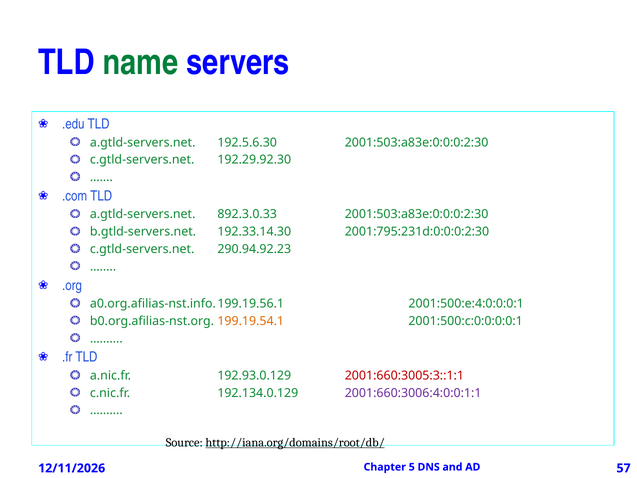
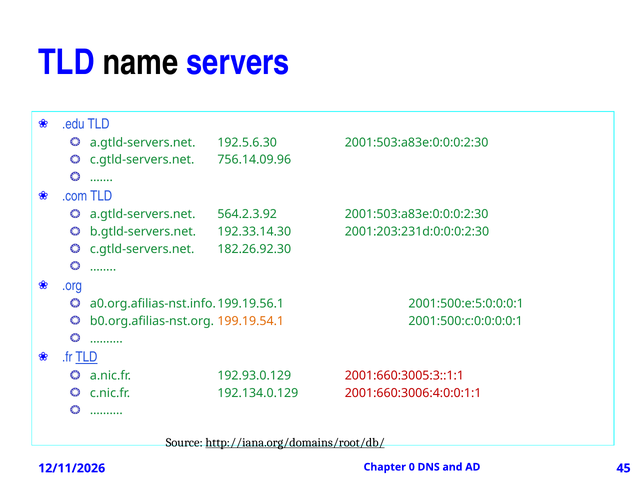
name colour: green -> black (140, 63)
192.29.92.30: 192.29.92.30 -> 756.14.09.96 (254, 160)
892.3.0.33: 892.3.0.33 -> 564.2.3.92 (247, 214)
2001:795:231d:0:0:0:2:30: 2001:795:231d:0:0:0:2:30 -> 2001:203:231d:0:0:0:2:30 (417, 232)
290.94.92.23: 290.94.92.23 -> 182.26.92.30 (254, 249)
2001:500:e:4:0:0:0:1: 2001:500:e:4:0:0:0:1 -> 2001:500:e:5:0:0:0:1 (466, 304)
TLD underline: none -> present (87, 357)
2001:660:3006:4:0:0:1:1 colour: purple -> red (413, 393)
5: 5 -> 0 (412, 467)
57: 57 -> 45 (624, 468)
